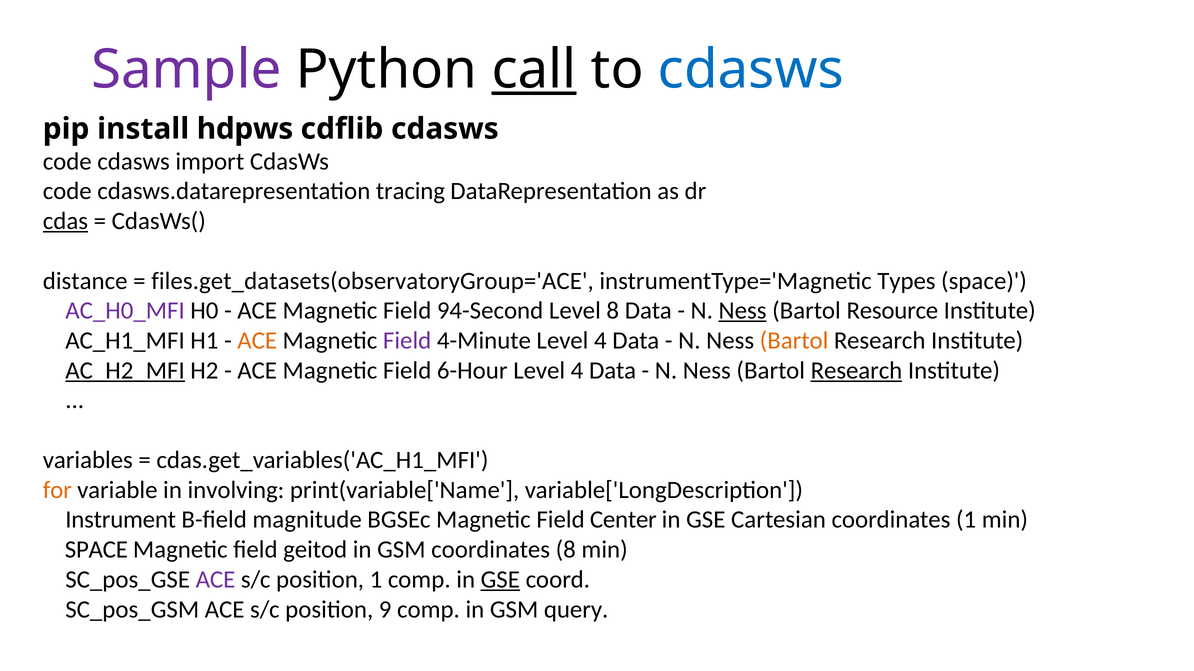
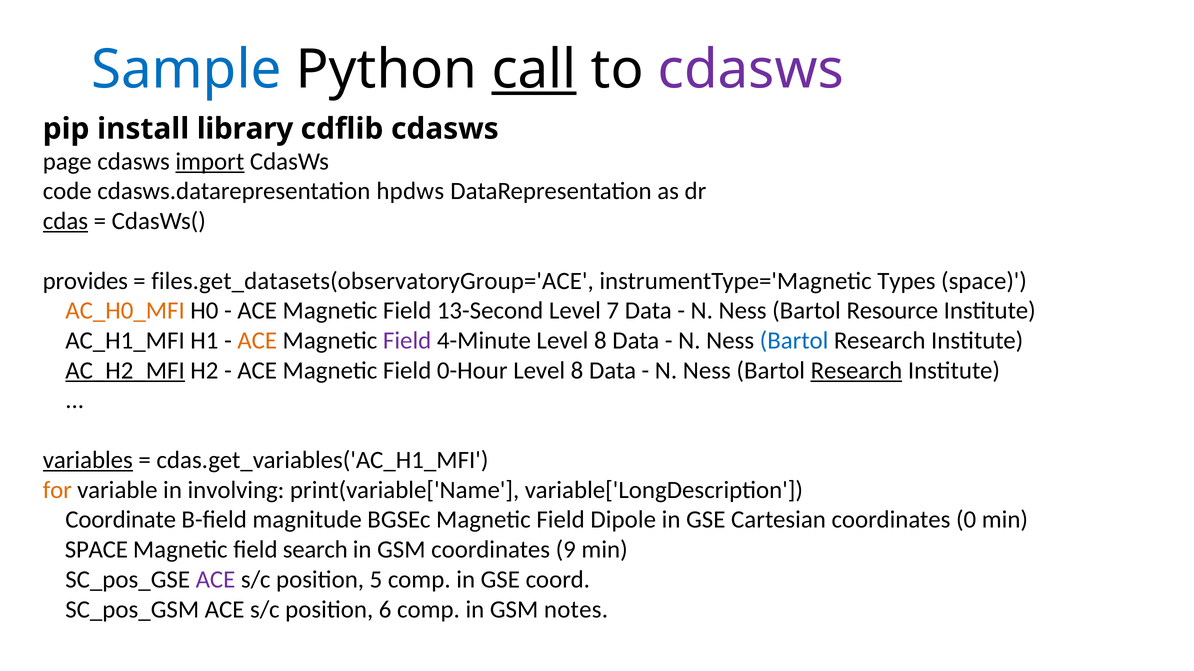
Sample colour: purple -> blue (186, 70)
cdasws colour: blue -> purple (751, 70)
hdpws: hdpws -> library (245, 129)
code: code -> page (67, 161)
import underline: none -> present (210, 161)
tracing: tracing -> hpdws (410, 191)
distance: distance -> provides (85, 281)
AC_H0_MFI colour: purple -> orange (125, 311)
94-Second: 94-Second -> 13-Second (490, 311)
Level 8: 8 -> 7 (613, 311)
Ness underline: present -> none (743, 311)
4-Minute Level 4: 4 -> 8 (600, 341)
Bartol colour: orange -> blue (794, 341)
6-Hour: 6-Hour -> 0-Hour (472, 371)
4: 4 -> 8 (577, 371)
variables underline: none -> present (88, 460)
Instrument: Instrument -> Coordinate (121, 520)
Center: Center -> Dipole (623, 520)
coordinates 1: 1 -> 0 (966, 520)
geitod: geitod -> search (315, 550)
coordinates 8: 8 -> 9 (566, 550)
position 1: 1 -> 5 (376, 580)
GSE underline: present -> none (500, 580)
9: 9 -> 6 (385, 610)
query: query -> notes (576, 610)
